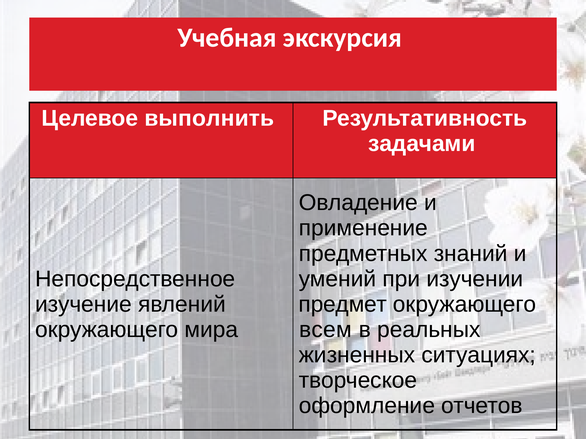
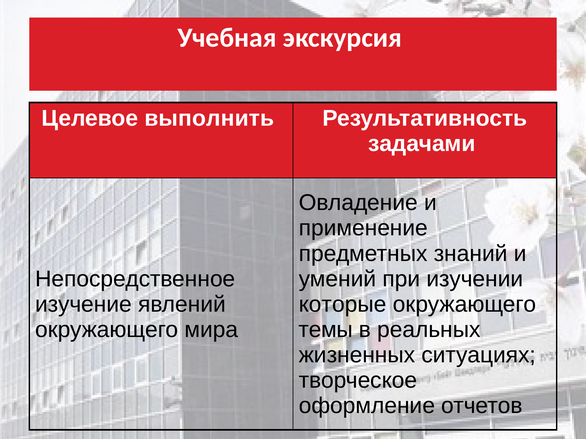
предмет: предмет -> которые (343, 305)
всем: всем -> темы (326, 330)
